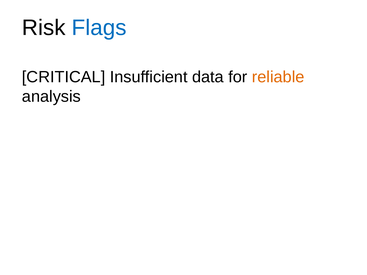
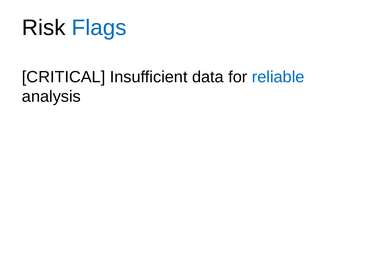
reliable colour: orange -> blue (278, 77)
